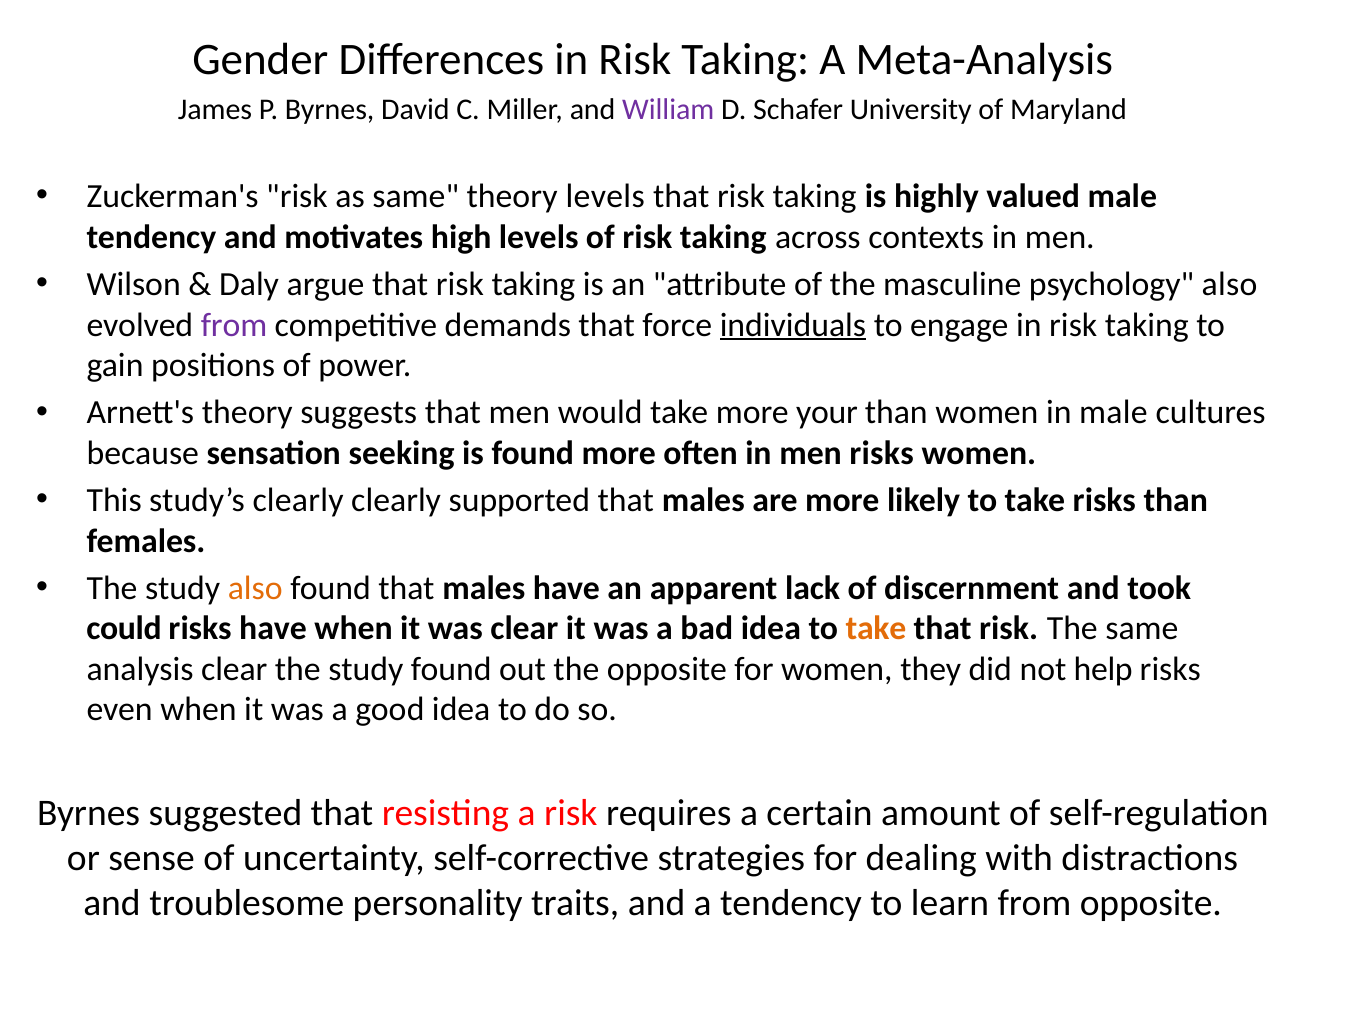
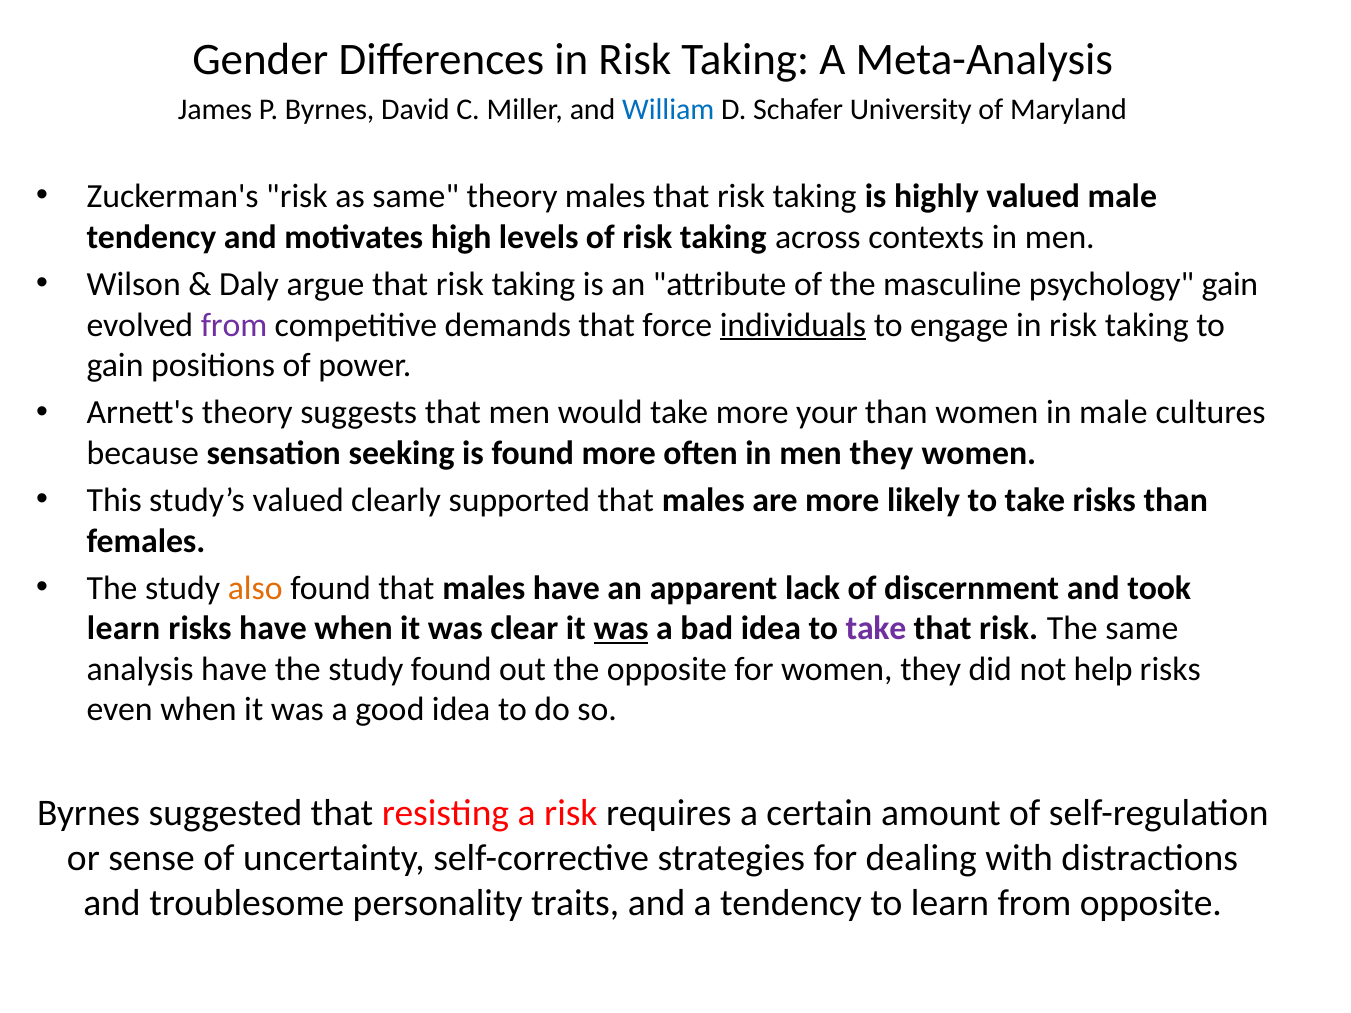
William colour: purple -> blue (668, 109)
theory levels: levels -> males (605, 197)
psychology also: also -> gain (1230, 284)
men risks: risks -> they (882, 453)
study’s clearly: clearly -> valued (298, 501)
could: could -> learn (124, 629)
was underline: none -> present (621, 629)
take colour: orange -> purple (876, 629)
analysis clear: clear -> have (234, 669)
